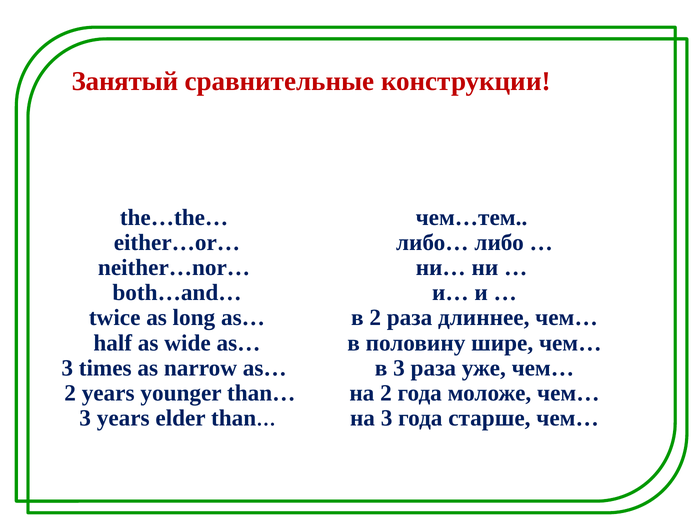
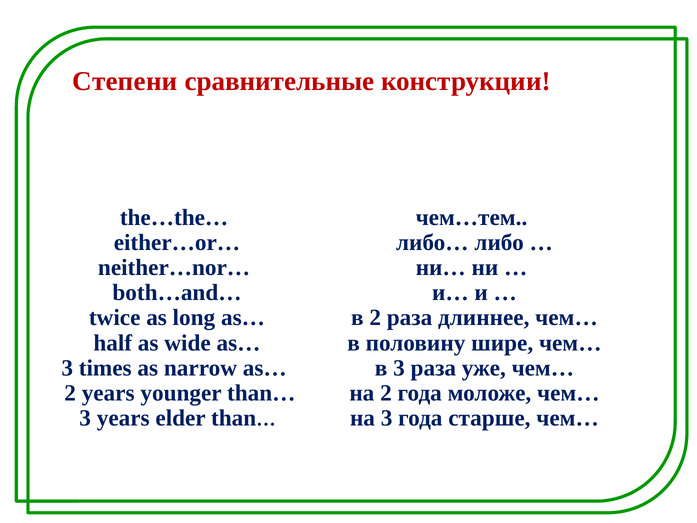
Занятый: Занятый -> Степени (125, 81)
